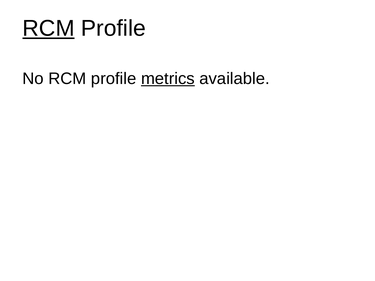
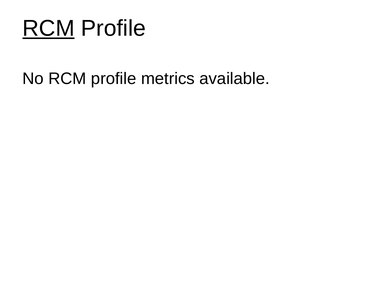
metrics underline: present -> none (168, 79)
